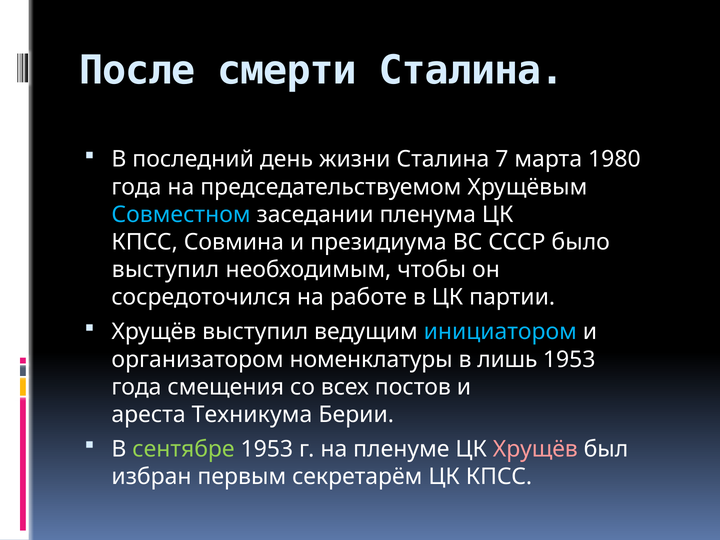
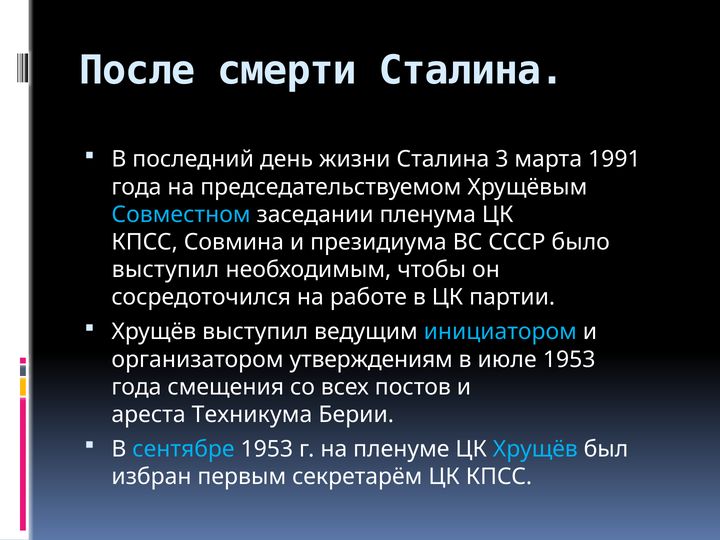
7: 7 -> 3 (502, 159)
1980: 1980 -> 1991 (614, 159)
номенклатуры: номенклатуры -> утверждениям (371, 359)
лишь: лишь -> июле (507, 359)
сентябре colour: light green -> light blue (183, 449)
Хрущёв colour: pink -> light blue (535, 449)
